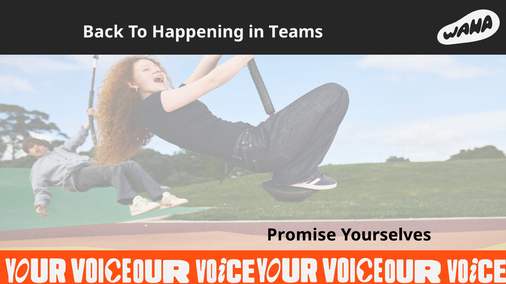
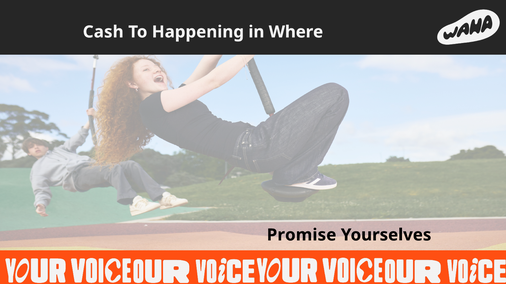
Back: Back -> Cash (103, 32)
Teams: Teams -> Where (296, 32)
